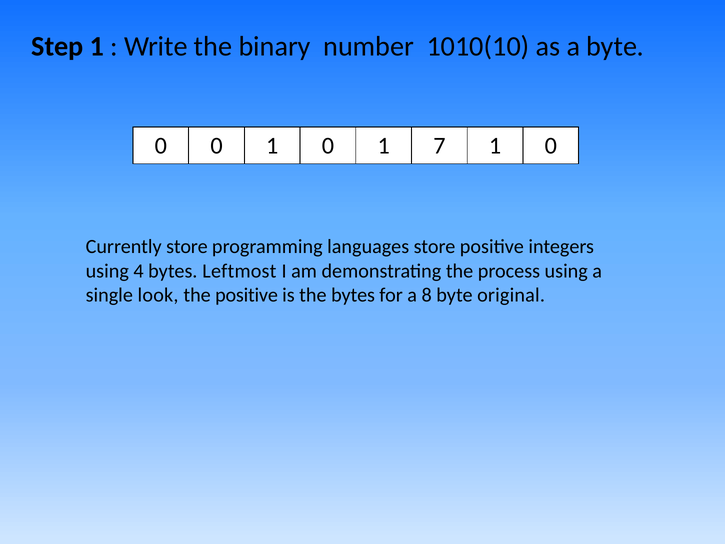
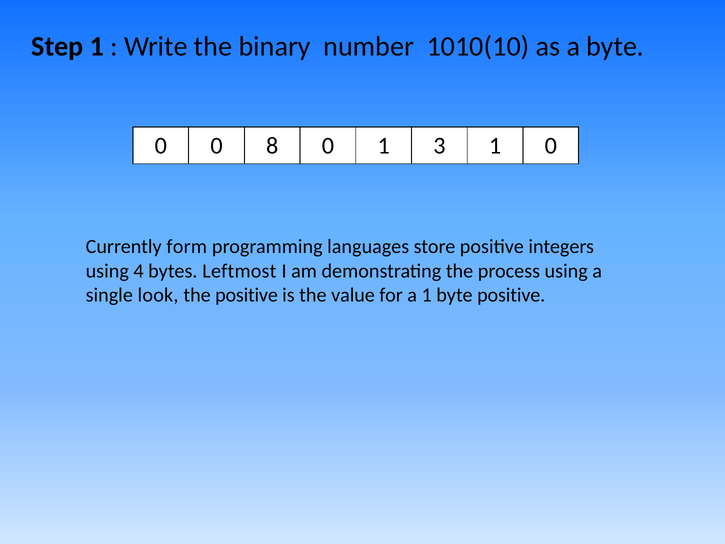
0 0 1: 1 -> 8 (272, 145)
7: 7 -> 3 (439, 145)
Currently store: store -> form (187, 247)
the bytes: bytes -> value (353, 295)
a 8: 8 -> 1 (427, 295)
byte original: original -> positive (511, 295)
